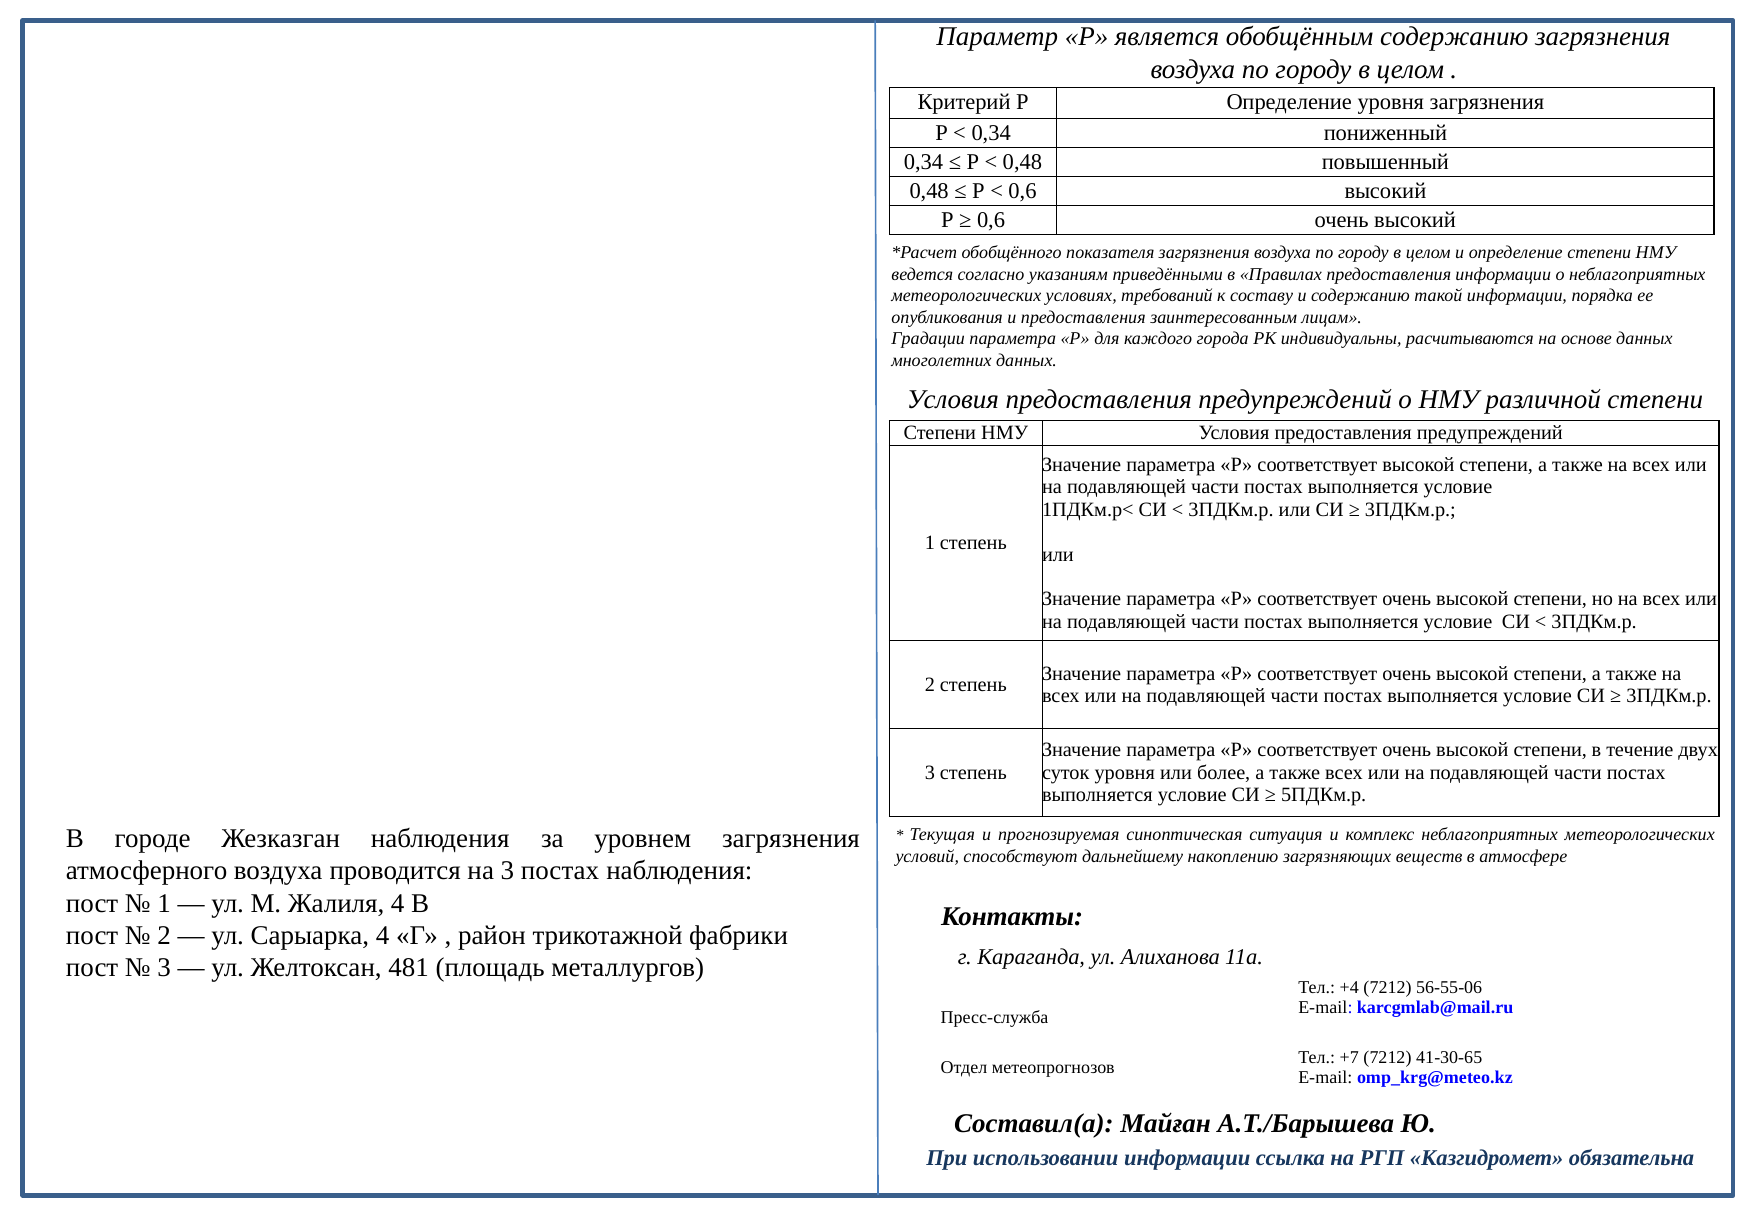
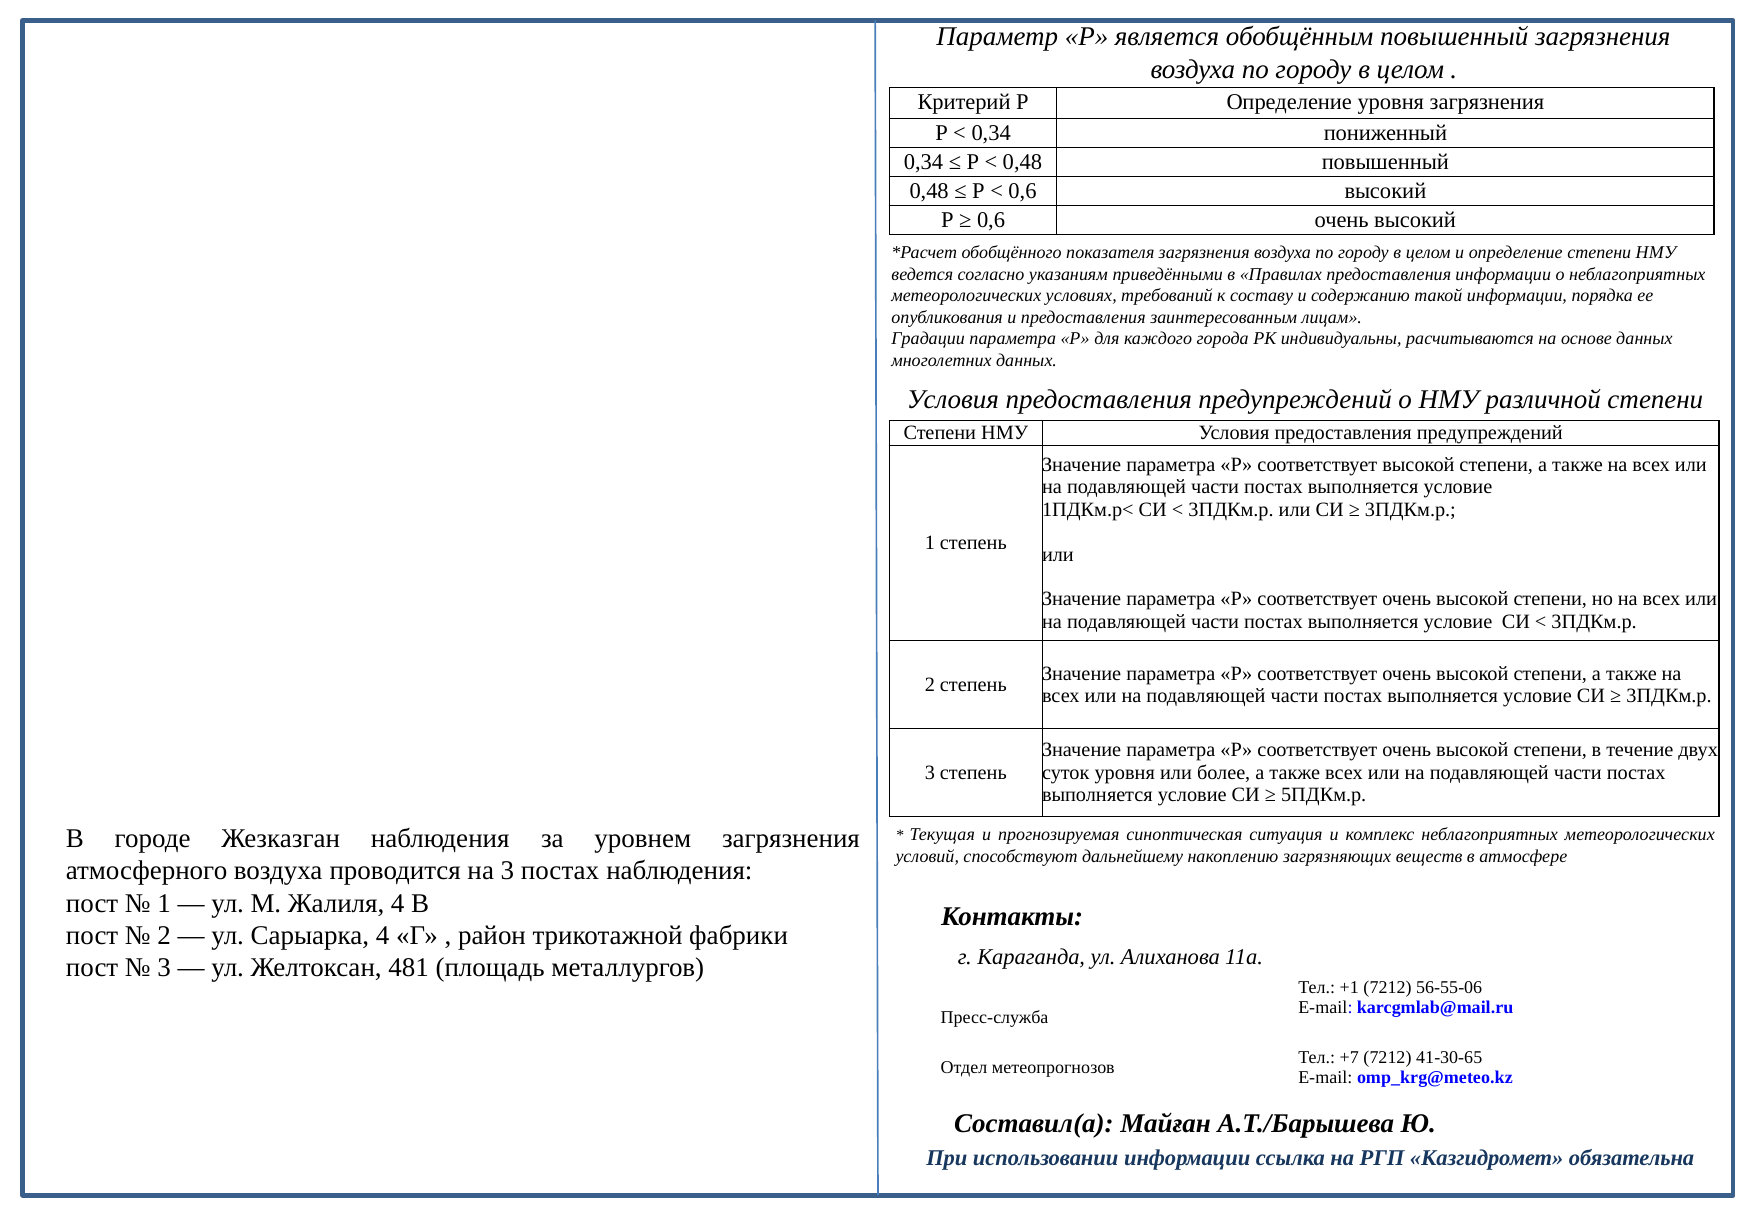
обобщённым содержанию: содержанию -> повышенный (1454, 37)
+4: +4 -> +1 (1349, 987)
